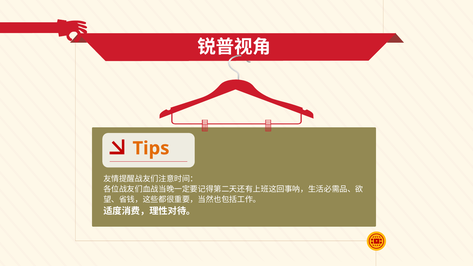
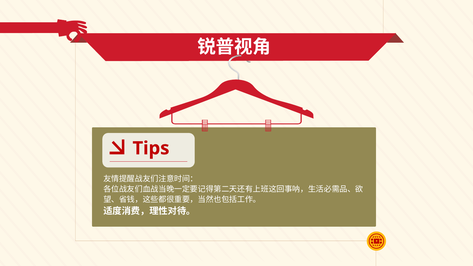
Tips colour: orange -> red (151, 148)
